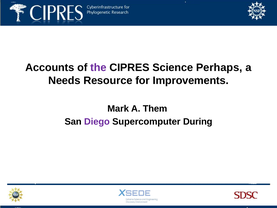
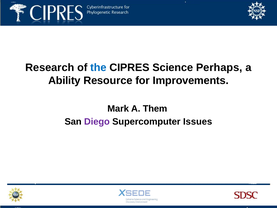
Accounts: Accounts -> Research (50, 67)
the colour: purple -> blue (98, 67)
Needs: Needs -> Ability (64, 80)
During: During -> Issues (198, 121)
